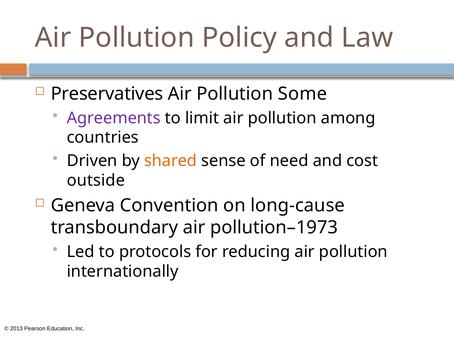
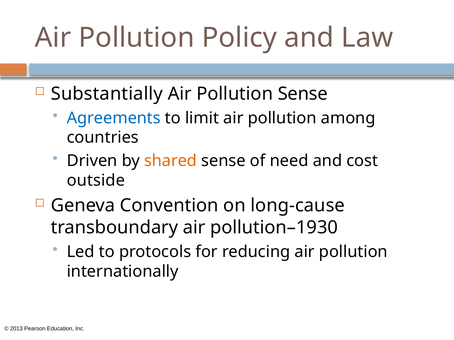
Preservatives: Preservatives -> Substantially (107, 94)
Pollution Some: Some -> Sense (303, 94)
Agreements colour: purple -> blue (114, 118)
pollution–1973: pollution–1973 -> pollution–1930 (274, 228)
